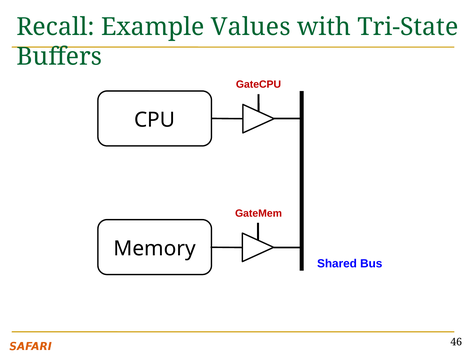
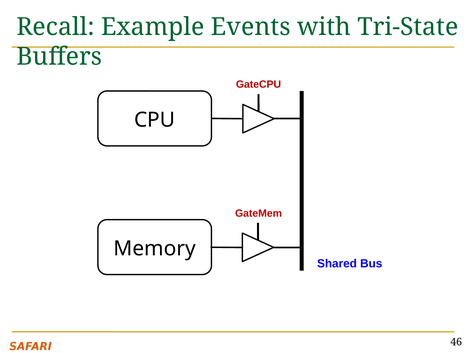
Values: Values -> Events (251, 27)
